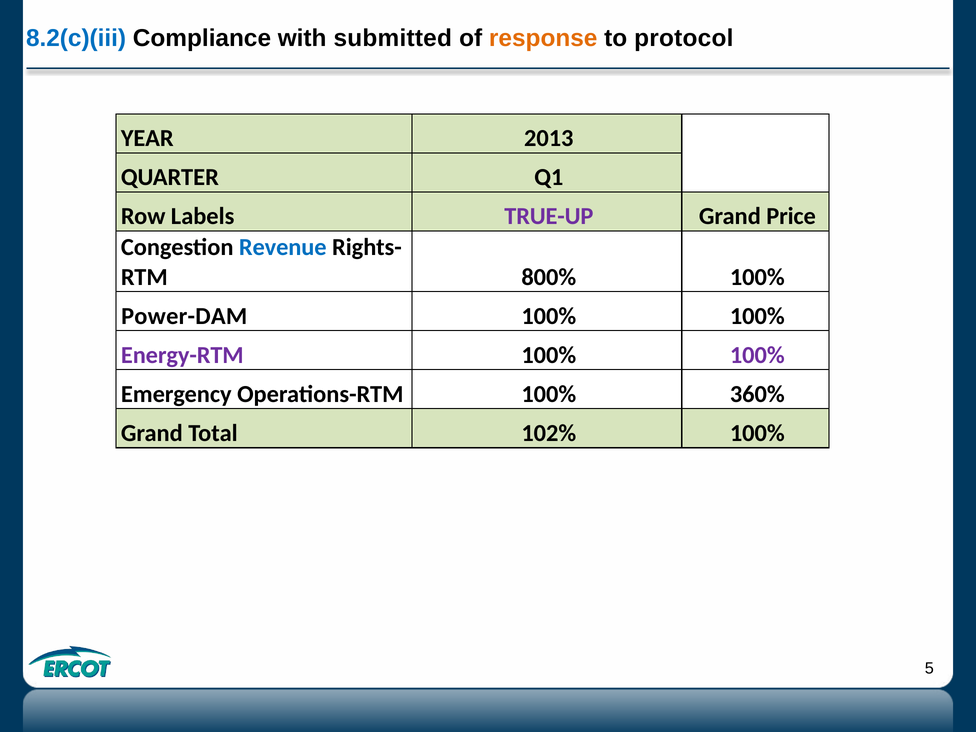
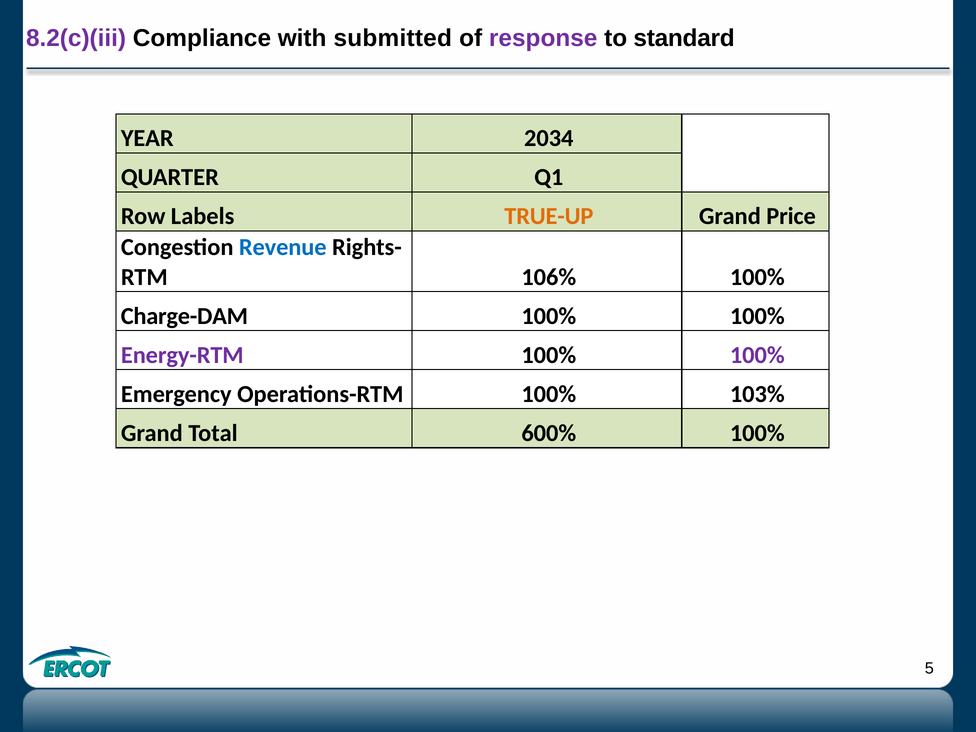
8.2(c)(iii colour: blue -> purple (76, 38)
response colour: orange -> purple (543, 38)
protocol: protocol -> standard (684, 38)
2013: 2013 -> 2034 (549, 138)
TRUE-UP colour: purple -> orange (549, 216)
800%: 800% -> 106% (549, 277)
Power-DAM: Power-DAM -> Charge-DAM (184, 316)
360%: 360% -> 103% (757, 394)
102%: 102% -> 600% (549, 433)
